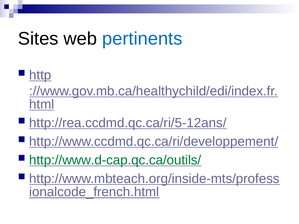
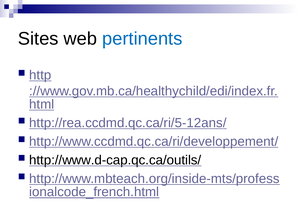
http://www.d-cap.qc.ca/outils/ colour: green -> black (115, 160)
